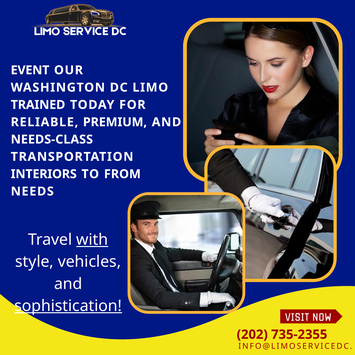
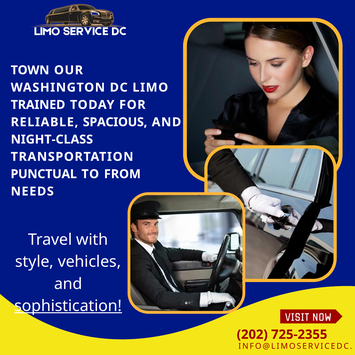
EVENT: EVENT -> TOWN (30, 70)
PREMIUM: PREMIUM -> SPACIOUS (115, 122)
NEEDS-CLASS: NEEDS-CLASS -> NIGHT-CLASS (52, 139)
INTERIORS: INTERIORS -> PUNCTUAL (44, 174)
with underline: present -> none (92, 240)
735-2355: 735-2355 -> 725-2355 (299, 335)
